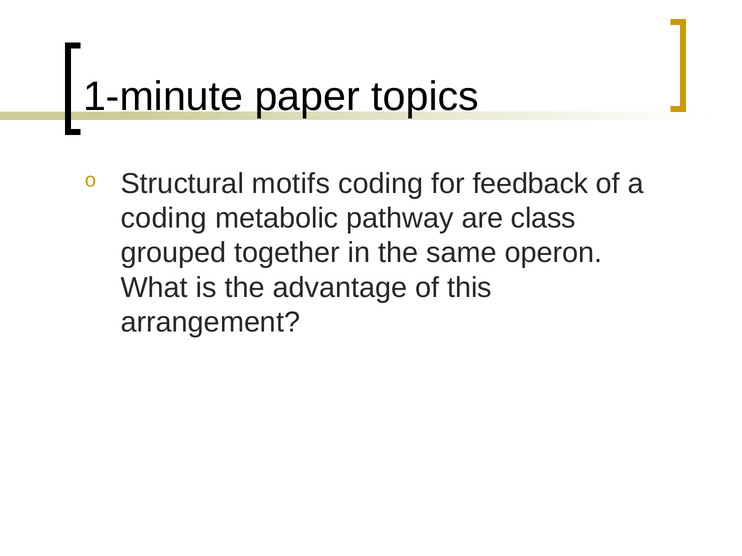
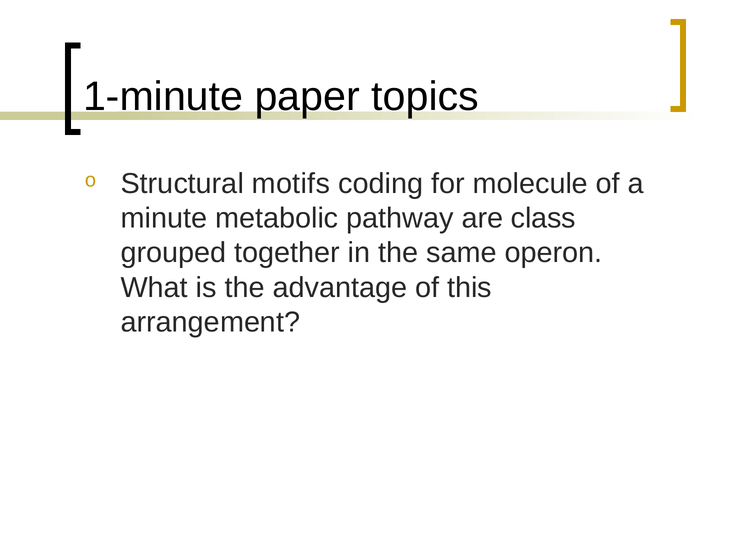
feedback: feedback -> molecule (530, 184)
coding: coding -> minute (164, 218)
